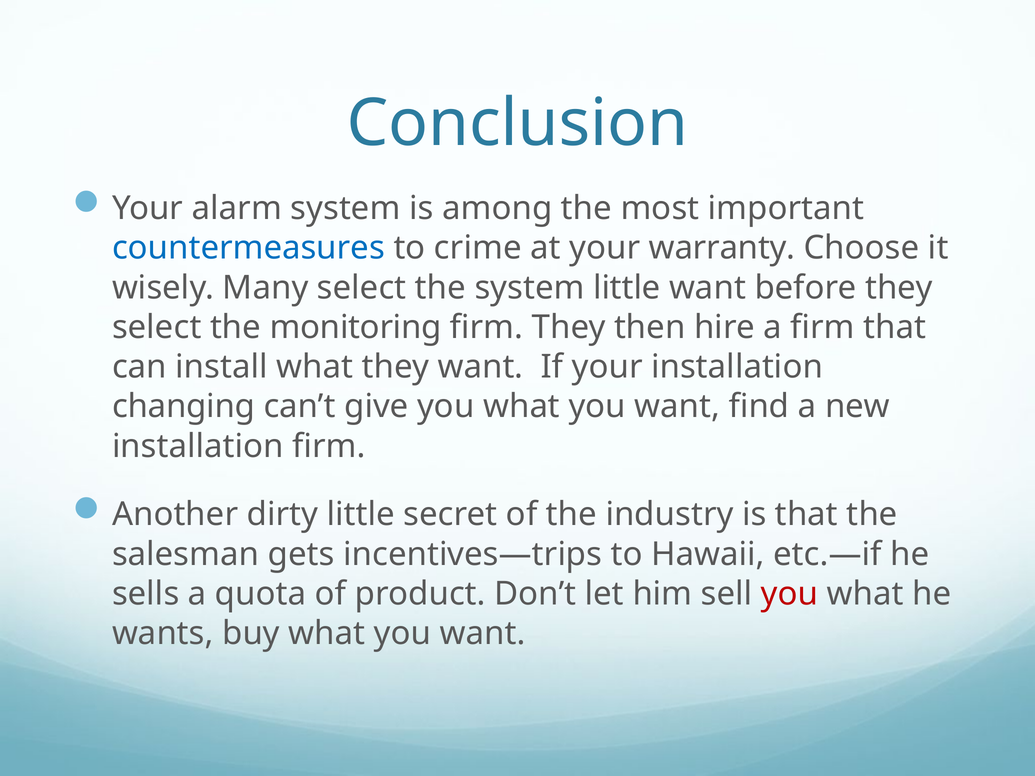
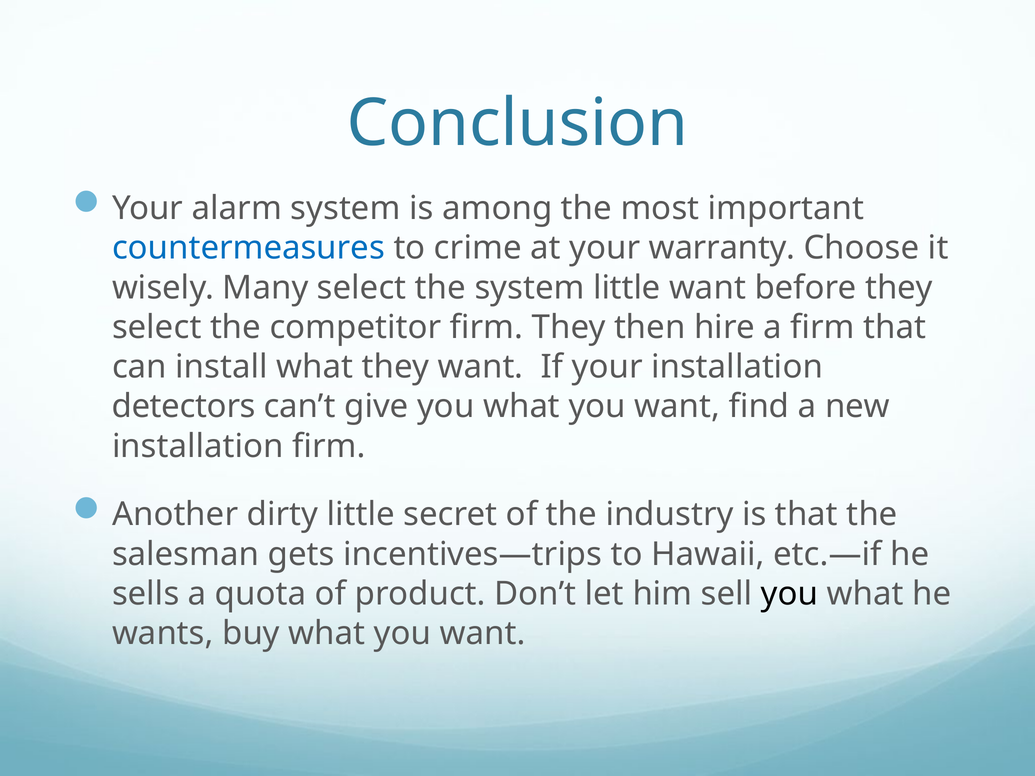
monitoring: monitoring -> competitor (355, 327)
changing: changing -> detectors (184, 407)
you colour: red -> black (790, 594)
